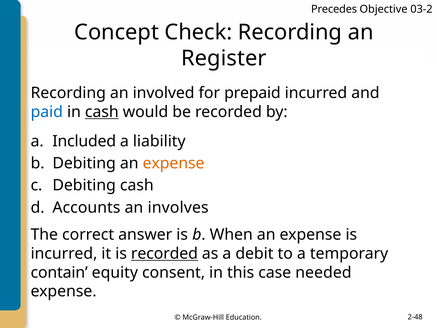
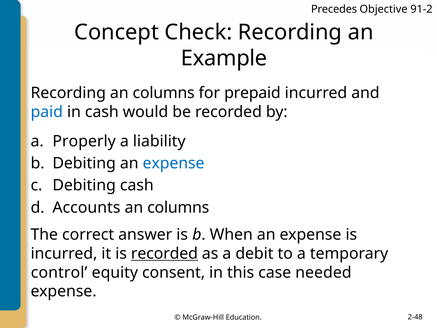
03-2: 03-2 -> 91-2 (421, 9)
Register: Register -> Example (224, 58)
Recording an involved: involved -> columns (164, 93)
cash underline: present -> none (102, 112)
Included: Included -> Properly (84, 141)
expense colour: orange -> blue (174, 163)
involves: involves -> columns (178, 207)
contain: contain -> control (59, 272)
